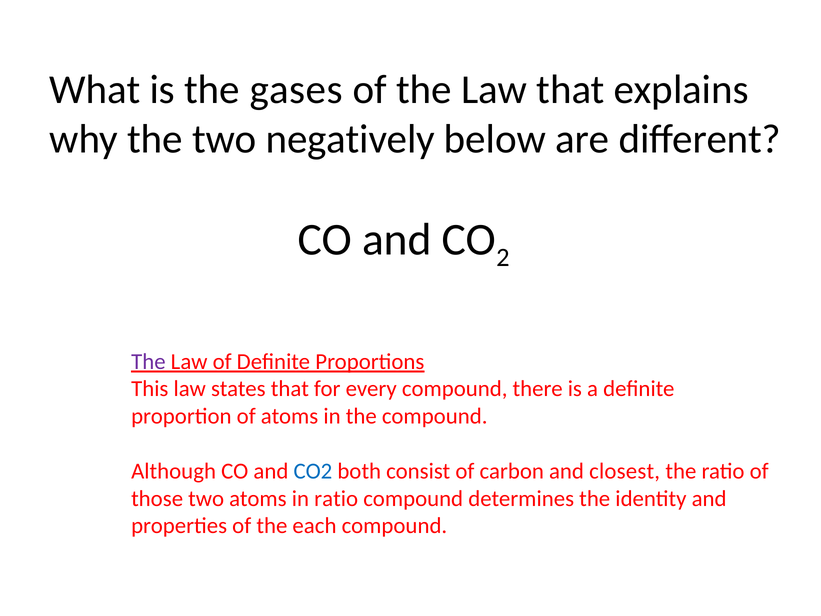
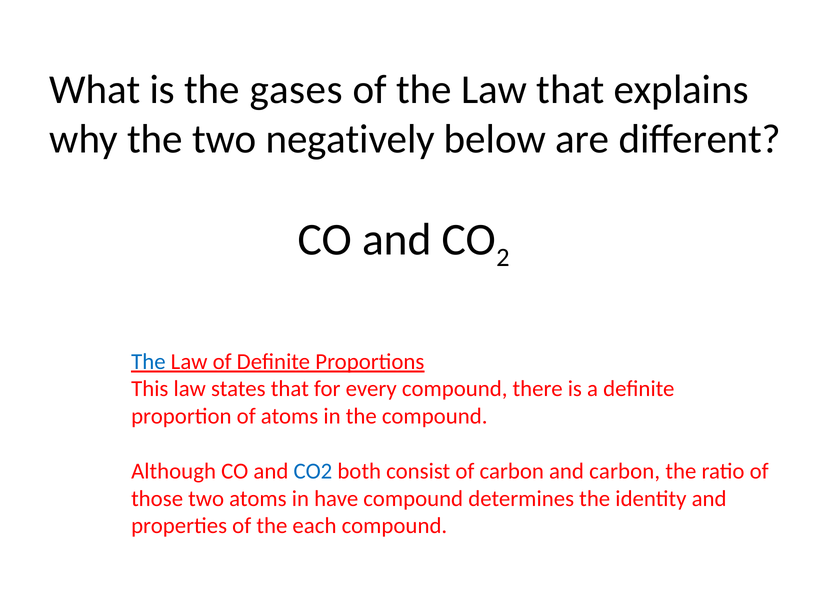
The colour: purple -> blue (148, 361)
and closest: closest -> carbon (625, 471)
in ratio: ratio -> have (336, 498)
